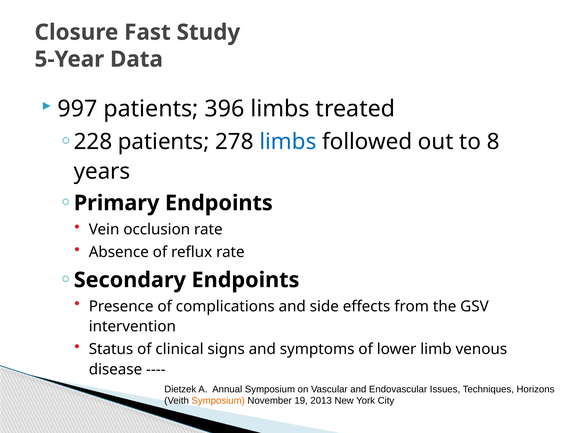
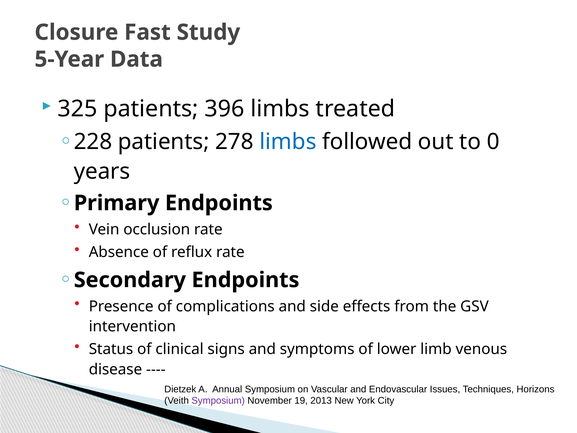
997: 997 -> 325 (78, 109)
8: 8 -> 0 (493, 142)
Symposium colour: orange -> purple (218, 401)
